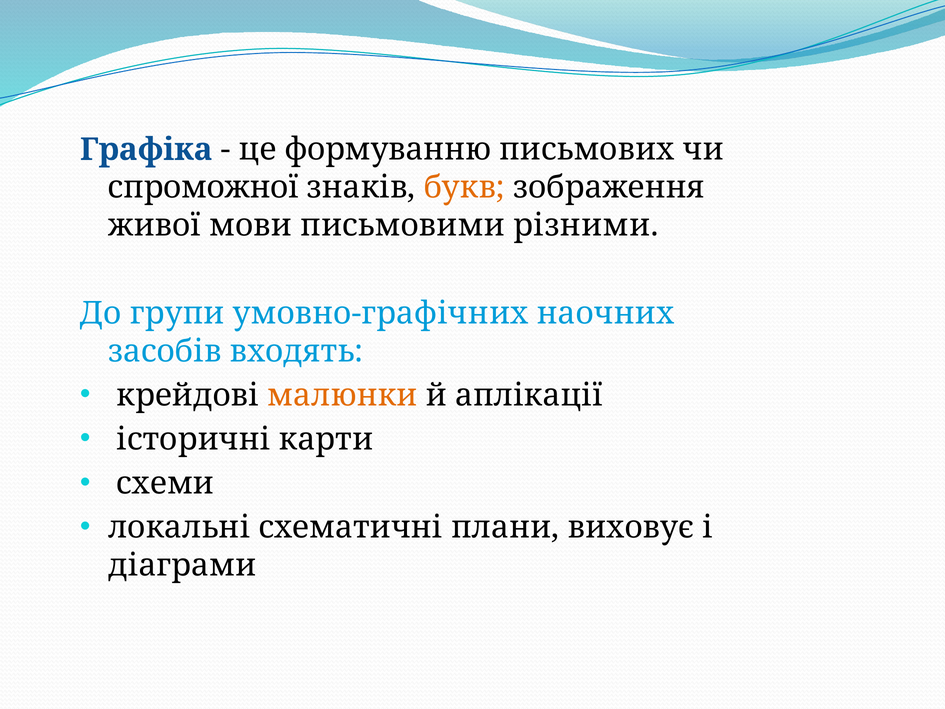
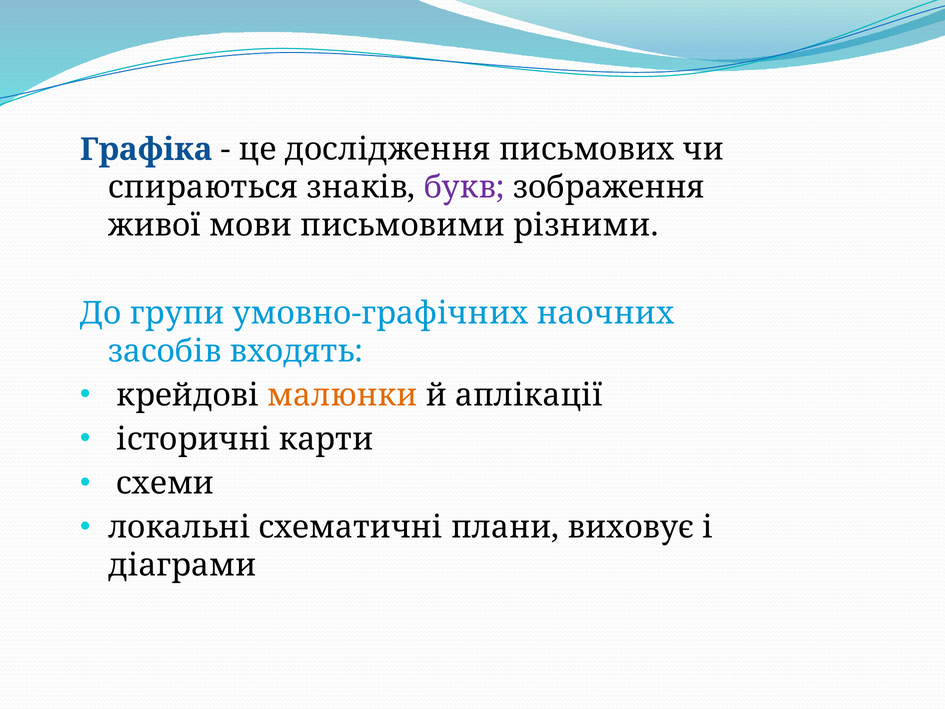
формуванню: формуванню -> дослідження (388, 149)
спроможної: спроможної -> спираються (203, 187)
букв colour: orange -> purple (464, 187)
